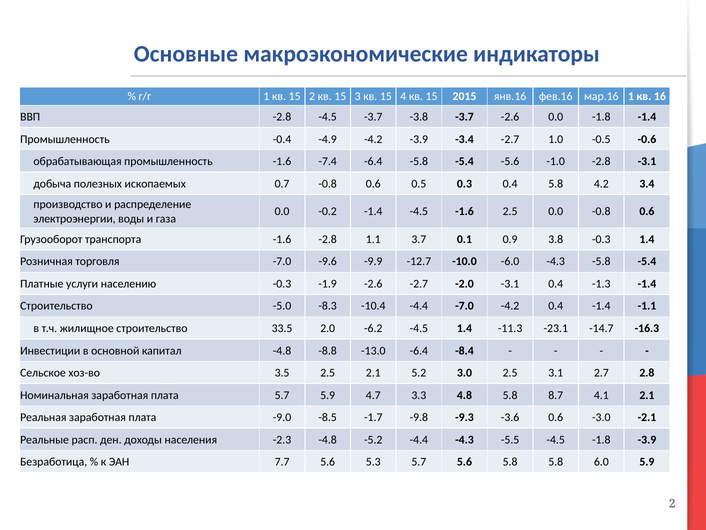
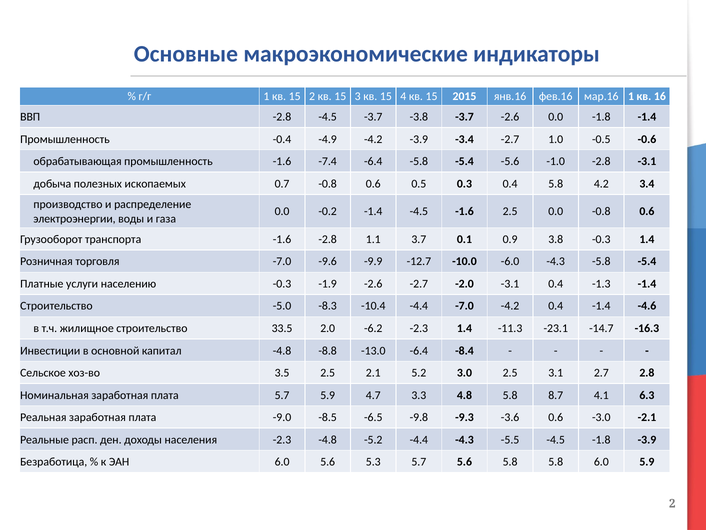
-1.1: -1.1 -> -4.6 (647, 306)
-6.2 -4.5: -4.5 -> -2.3 (419, 328)
4.1 2.1: 2.1 -> 6.3 (647, 395)
-1.7: -1.7 -> -6.5 (373, 417)
ЭАН 7.7: 7.7 -> 6.0 (282, 461)
